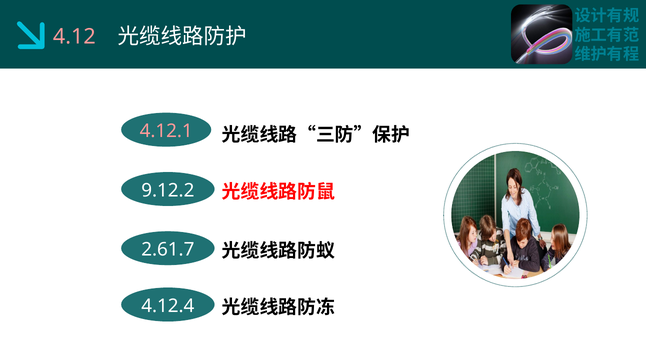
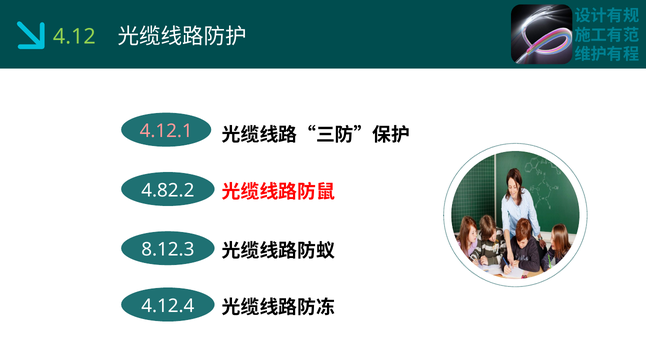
4.12 colour: pink -> light green (74, 36)
9.12.2: 9.12.2 -> 4.82.2 (168, 190)
2.61.7: 2.61.7 -> 8.12.3 (168, 250)
